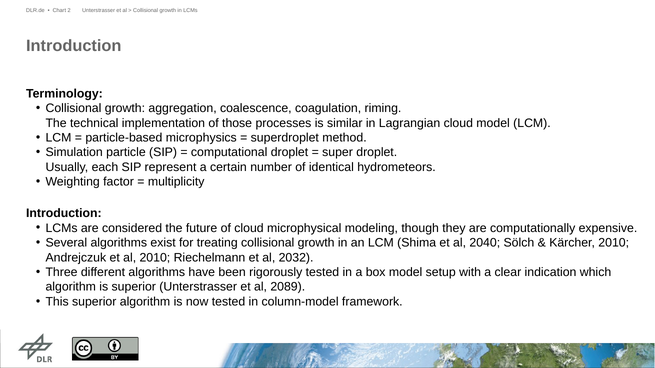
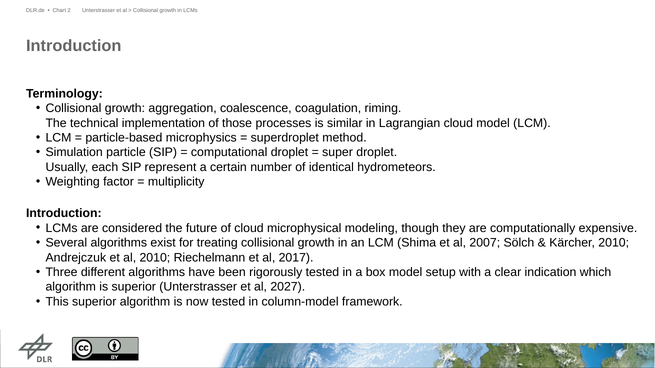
2040: 2040 -> 2007 (485, 243)
2032: 2032 -> 2017 (296, 258)
2089: 2089 -> 2027 (288, 287)
